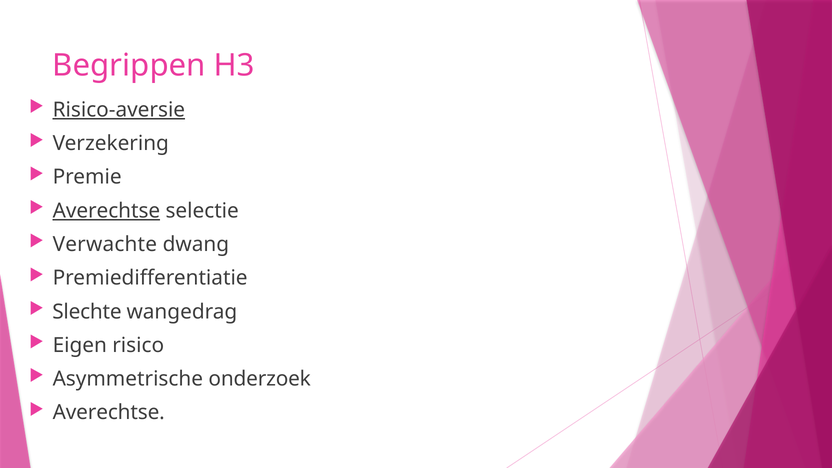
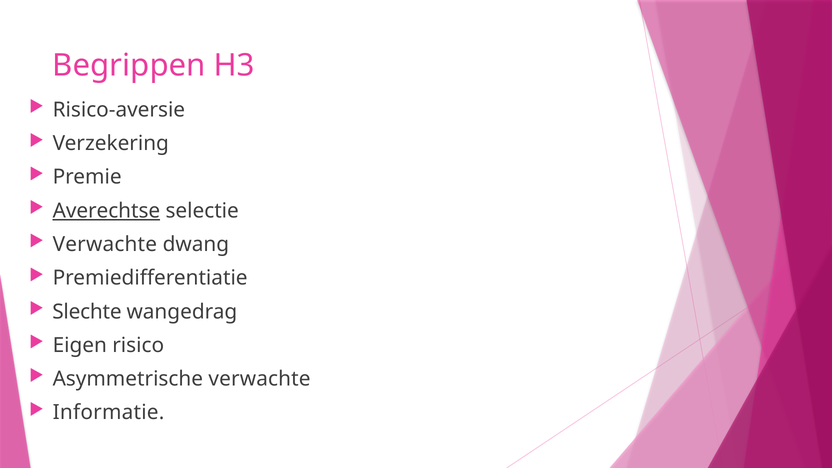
Risico-aversie underline: present -> none (119, 110)
Asymmetrische onderzoek: onderzoek -> verwachte (260, 379)
Averechtse: Averechtse -> Informatie (109, 413)
